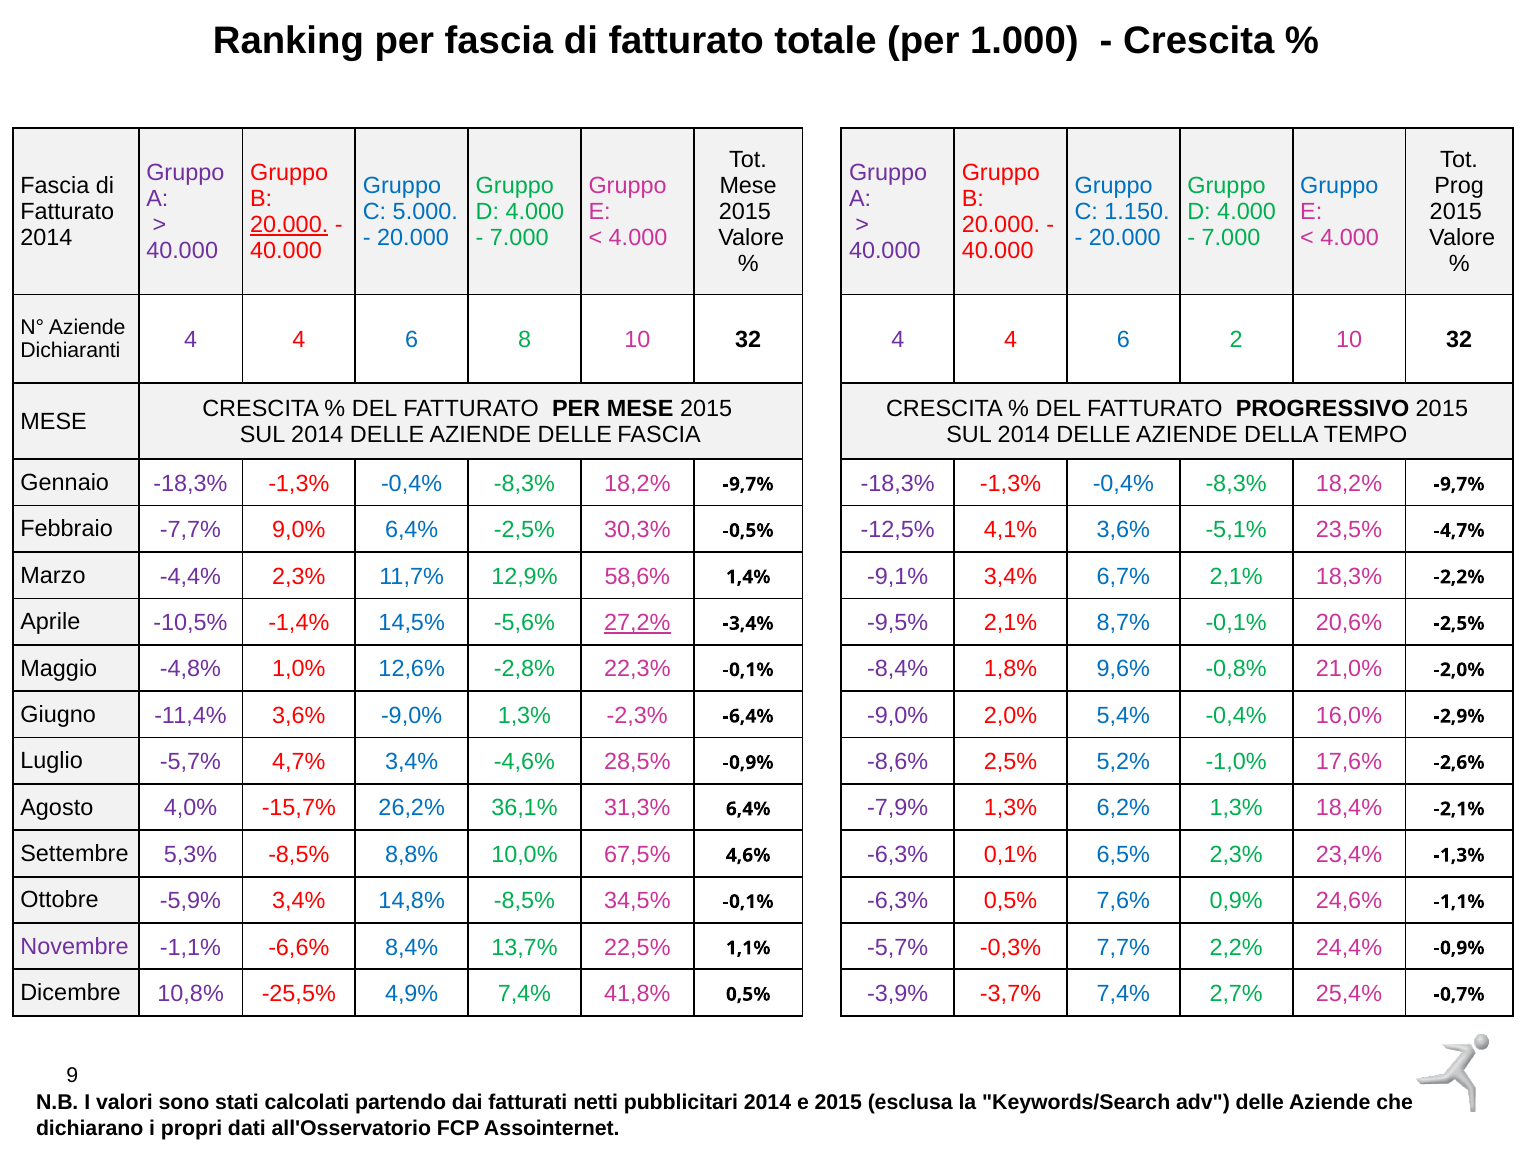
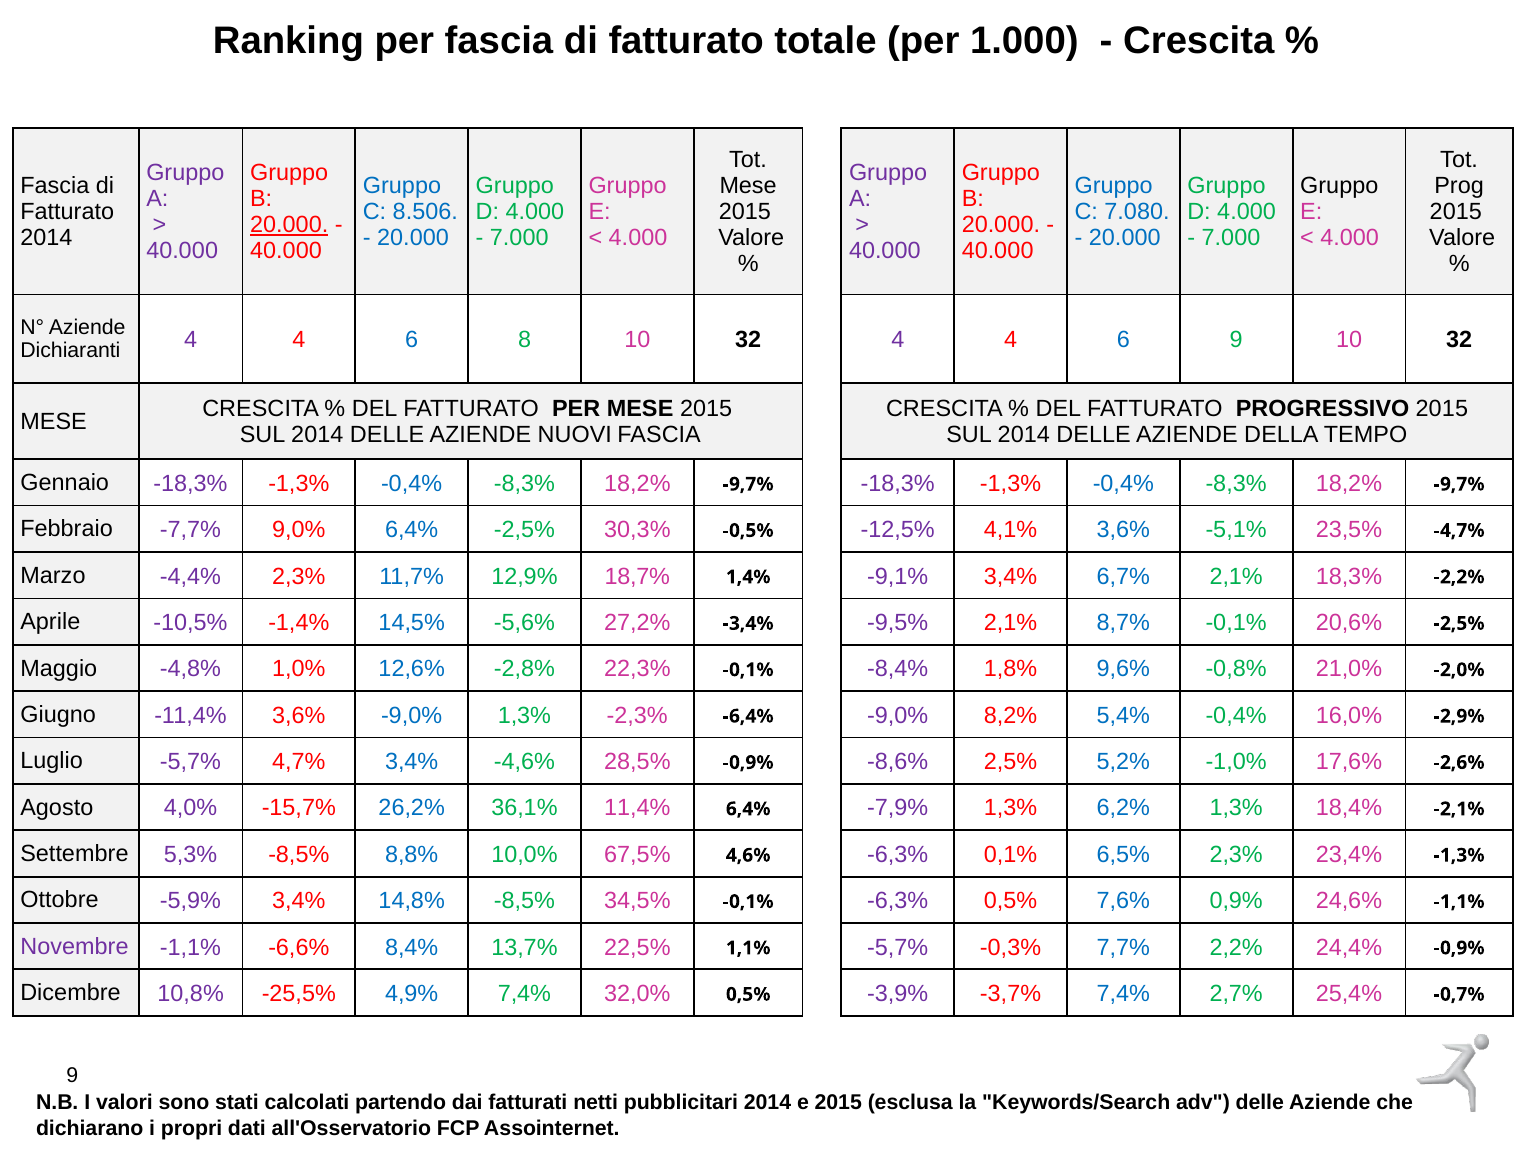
Gruppo colour: blue -> black (1339, 186)
5.000: 5.000 -> 8.506 (425, 212)
1.150: 1.150 -> 7.080 (1137, 212)
6 2: 2 -> 9 (1236, 340)
AZIENDE DELLE: DELLE -> NUOVI (575, 434)
58,6%: 58,6% -> 18,7% (637, 576)
27,2% underline: present -> none (637, 623)
2,0%: 2,0% -> 8,2% (1011, 715)
31,3%: 31,3% -> 11,4% (637, 808)
41,8%: 41,8% -> 32,0% (637, 993)
